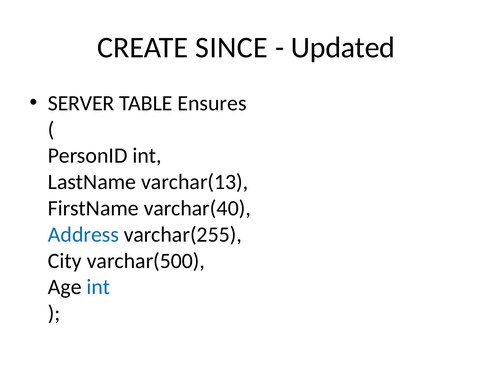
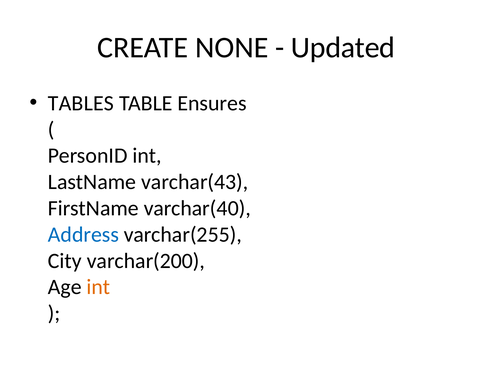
SINCE: SINCE -> NONE (232, 48)
SERVER: SERVER -> TABLES (81, 103)
varchar(13: varchar(13 -> varchar(43 (195, 182)
varchar(500: varchar(500 -> varchar(200 (146, 261)
int colour: blue -> orange (98, 287)
